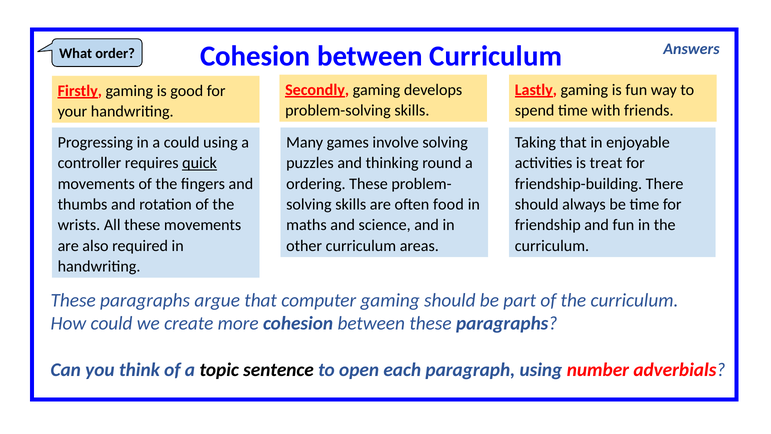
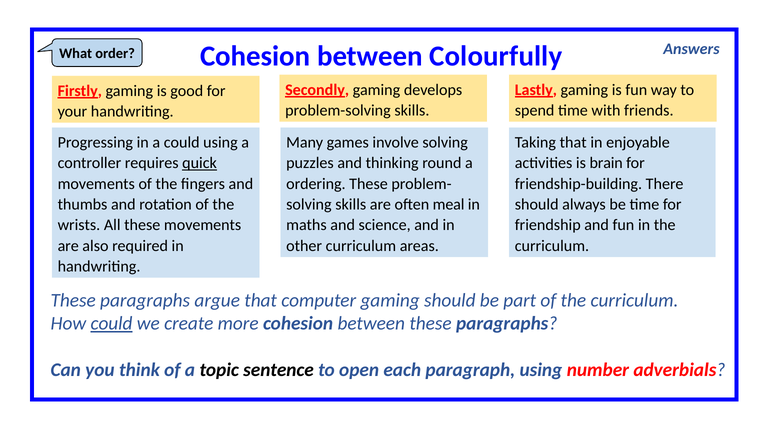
between Curriculum: Curriculum -> Colourfully (496, 56)
treat: treat -> brain (606, 163)
food: food -> meal (449, 204)
could underline: none -> present (112, 323)
